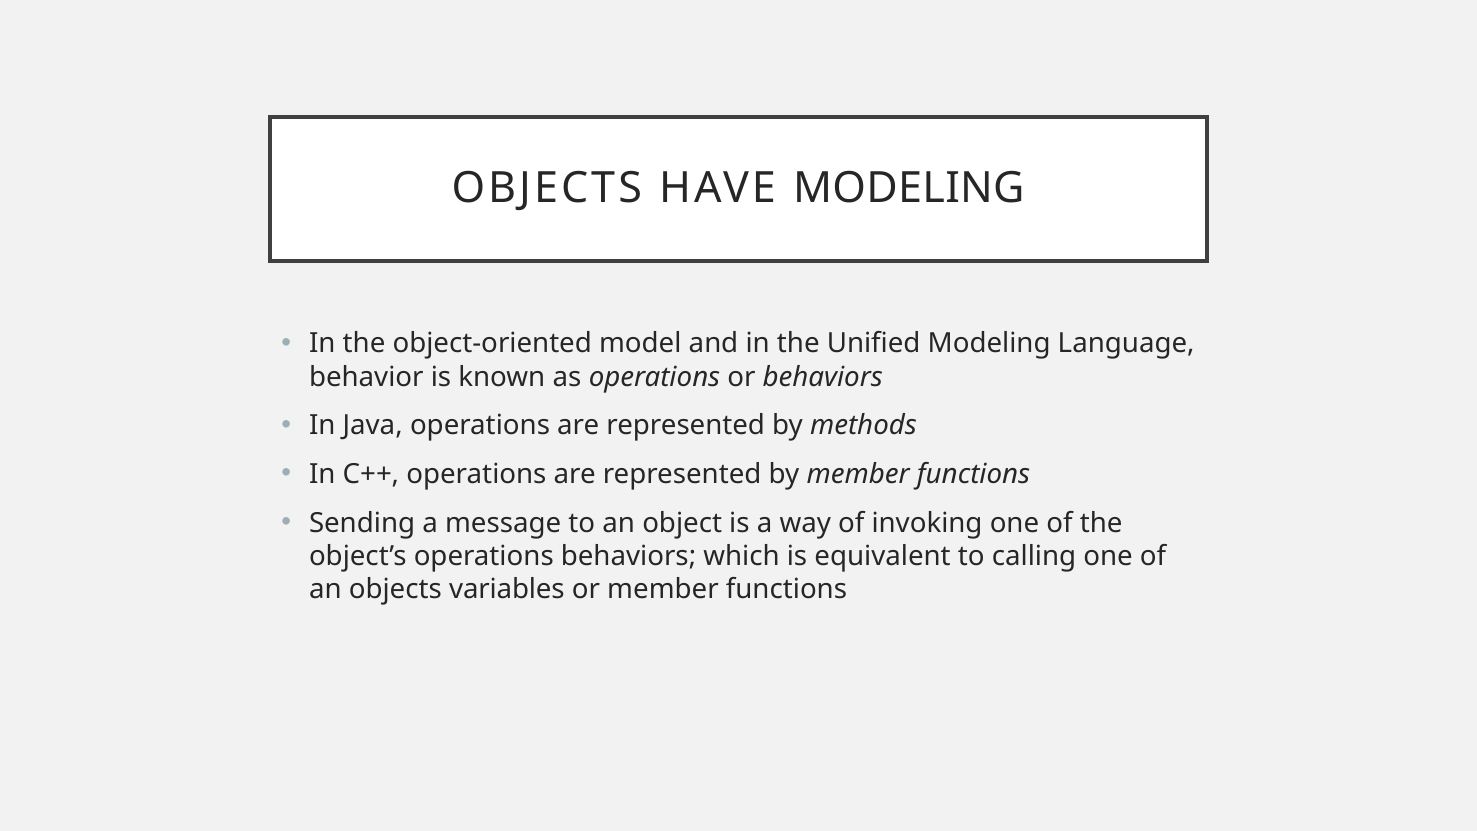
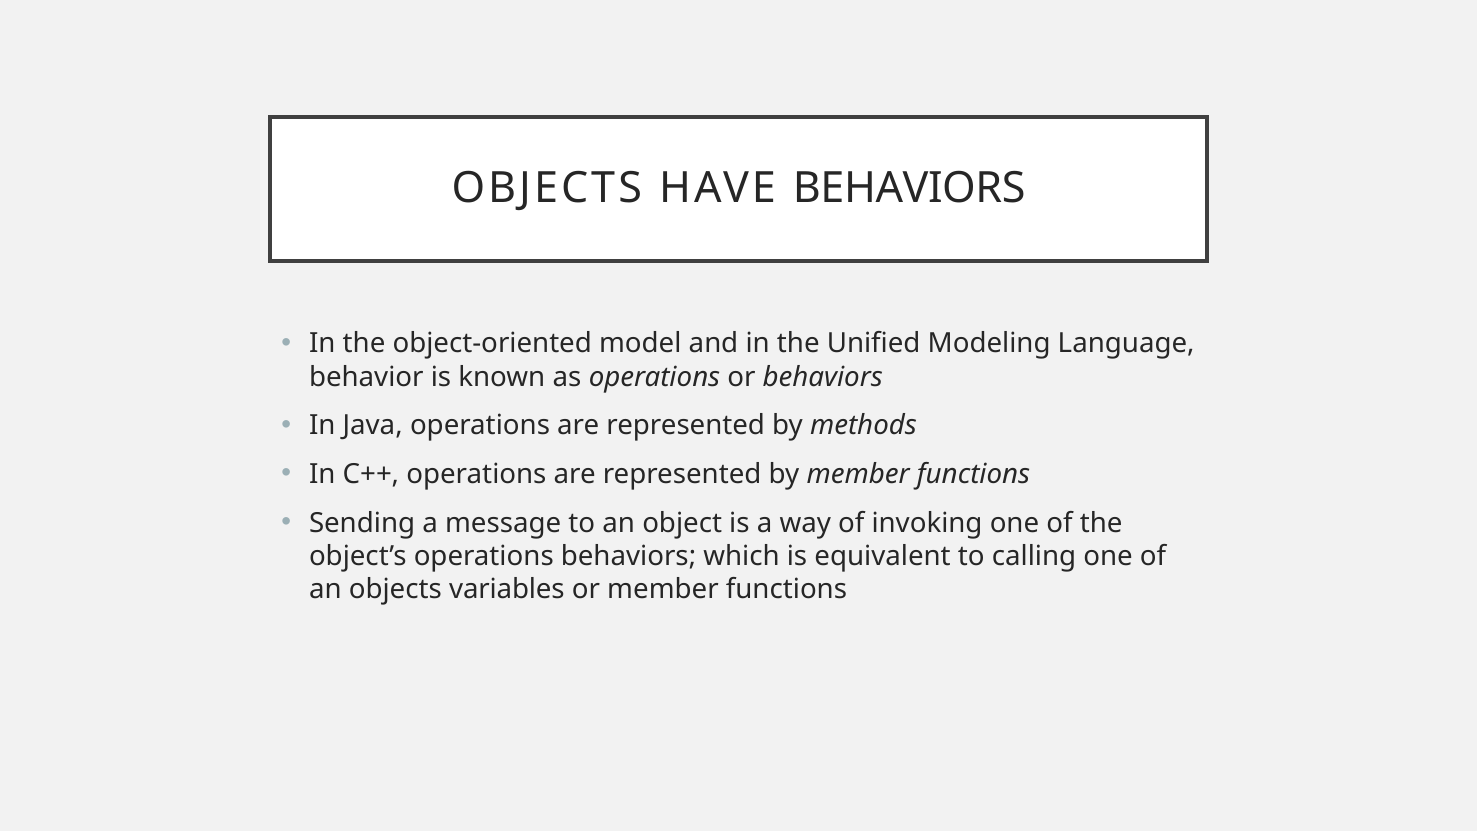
HAVE MODELING: MODELING -> BEHAVIORS (909, 189)
